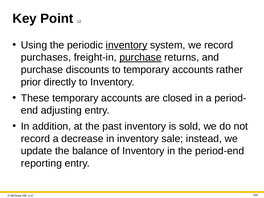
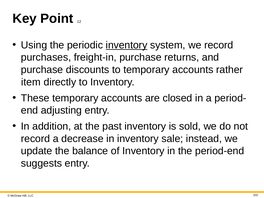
purchase underline: present -> none (140, 57)
prior: prior -> item (31, 82)
reporting: reporting -> suggests (41, 163)
